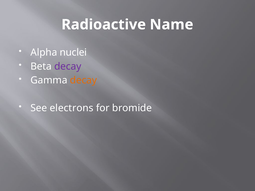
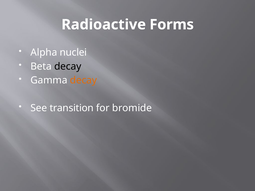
Name: Name -> Forms (172, 25)
decay colour: purple -> black (68, 66)
electrons: electrons -> transition (72, 108)
